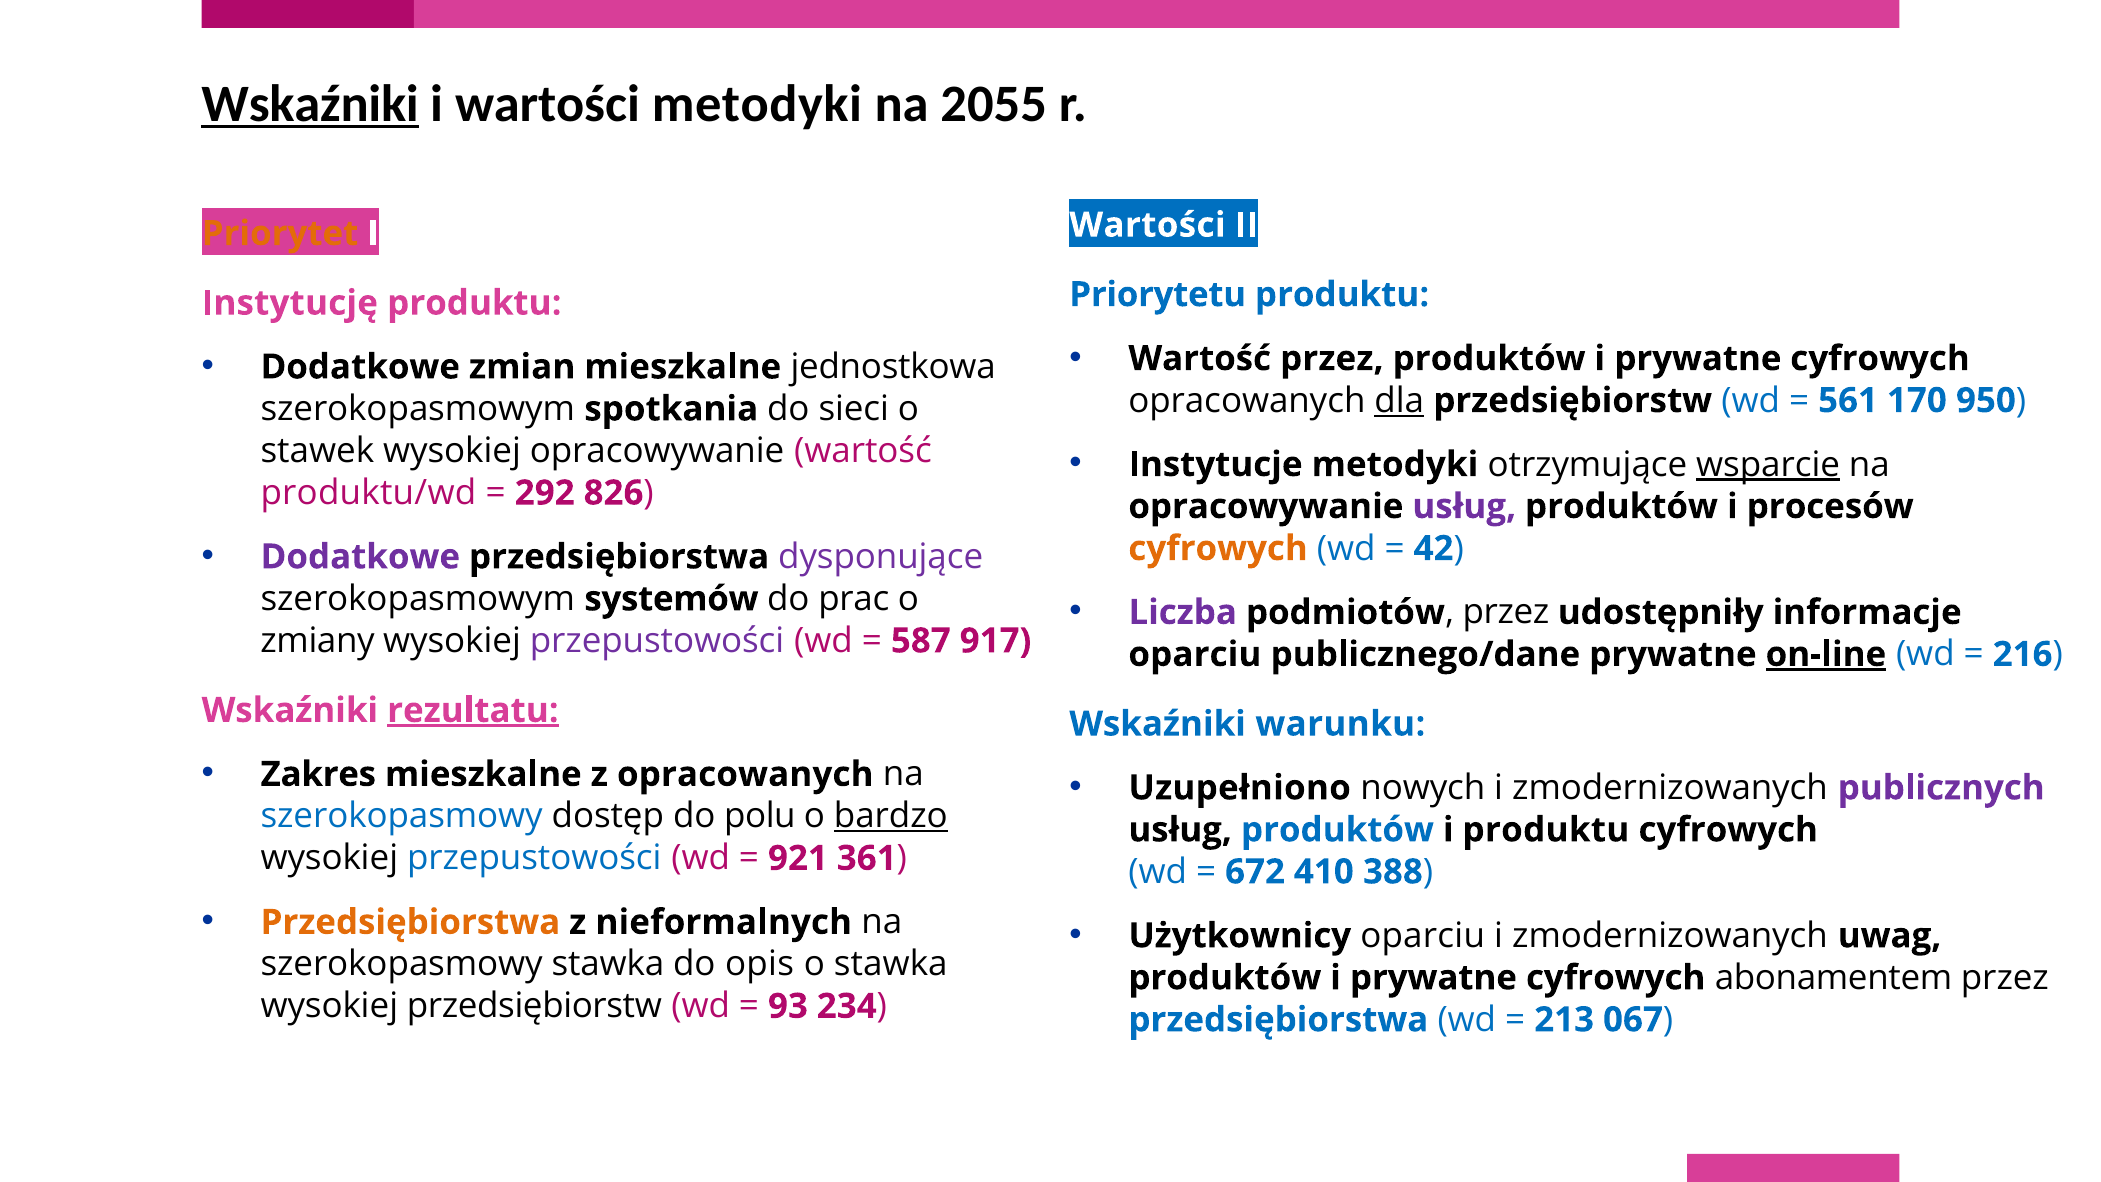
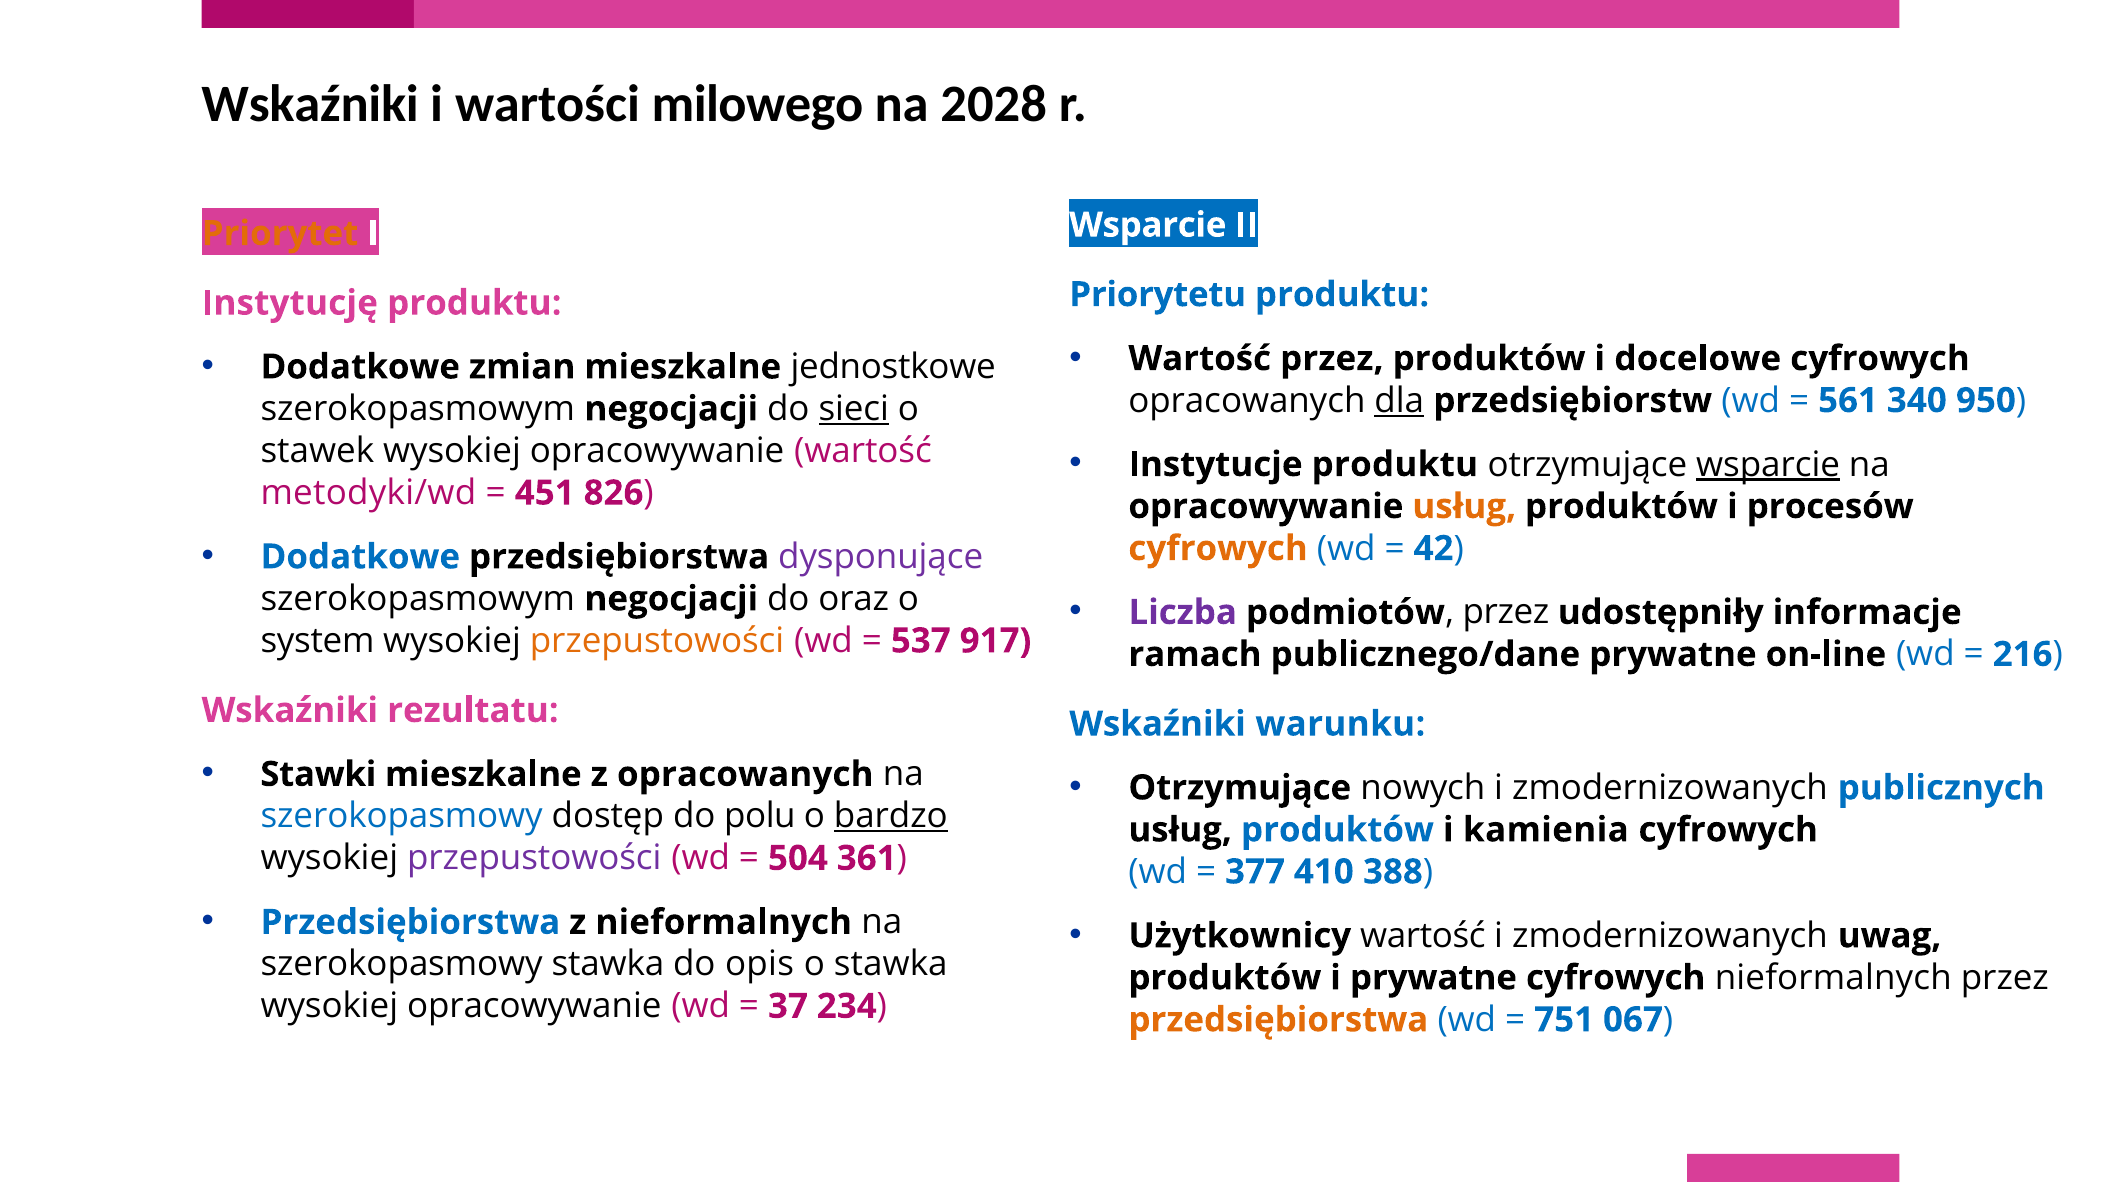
Wskaźniki underline: present -> none (310, 104)
wartości metodyki: metodyki -> milowego (757, 104)
2055: 2055 -> 2028 (994, 104)
Wartości: Wartości -> Wsparcie (1148, 225)
prywatne: prywatne -> docelowe (1698, 359)
jednostkowa: jednostkowa -> jednostkowe (893, 367)
170: 170 -> 340 (1917, 401)
spotkania: spotkania -> negocjacji (671, 409)
sieci underline: none -> present (854, 409)
Instytucje metodyki: metodyki -> produktu (1395, 464)
produktu/wd: produktu/wd -> metodyki/wd (368, 493)
292: 292 -> 451 (545, 493)
usług colour: purple -> orange (1464, 506)
Dodatkowe colour: purple -> blue (360, 557)
systemów: systemów -> negocjacji (671, 599)
prac: prac -> oraz (854, 599)
zmiany: zmiany -> system (318, 641)
przepustowości colour: purple -> orange (657, 641)
587: 587 -> 537 (921, 641)
oparciu: oparciu -> ramach (1195, 654)
on-line underline: present -> none (1826, 654)
rezultatu underline: present -> none (473, 710)
Zakres: Zakres -> Stawki (318, 774)
Uzupełniono: Uzupełniono -> Otrzymujące (1240, 788)
publicznych colour: purple -> blue (1941, 788)
i produktu: produktu -> kamienia (1546, 830)
przepustowości colour: blue -> purple (534, 858)
921: 921 -> 504 (798, 858)
672: 672 -> 377 (1255, 872)
Przedsiębiorstwa colour: orange -> blue (410, 922)
Użytkownicy oparciu: oparciu -> wartość (1423, 936)
cyfrowych abonamentem: abonamentem -> nieformalnych (1833, 978)
przedsiębiorstw: przedsiębiorstw -> opracowywanie (534, 1006)
93: 93 -> 37 (788, 1006)
przedsiębiorstwa colour: blue -> orange (1278, 1020)
213: 213 -> 751 (1564, 1020)
